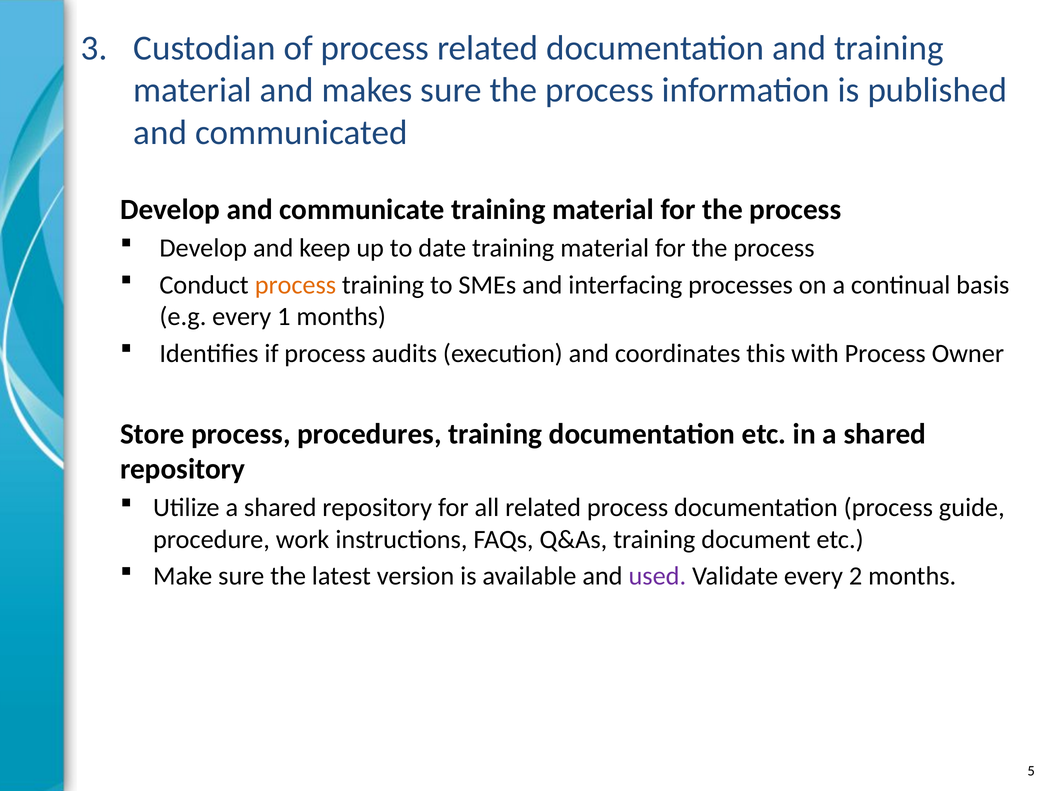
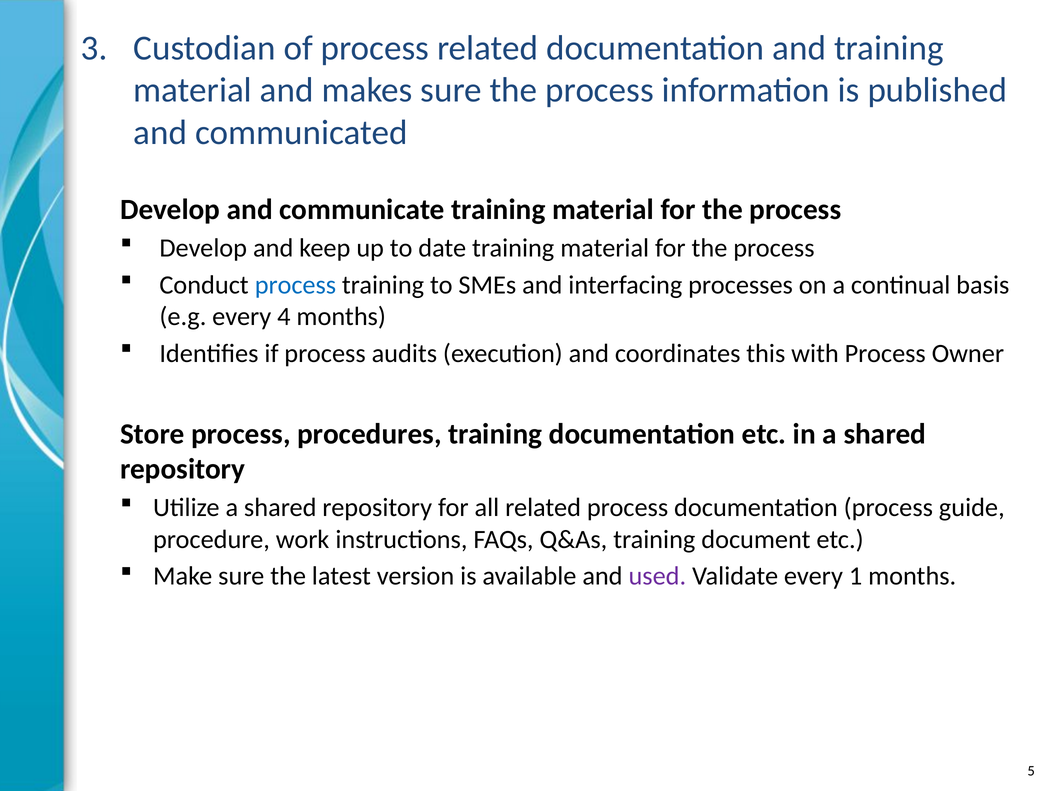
process colour: orange -> blue (295, 285)
1: 1 -> 4 (284, 316)
2: 2 -> 1 (856, 576)
